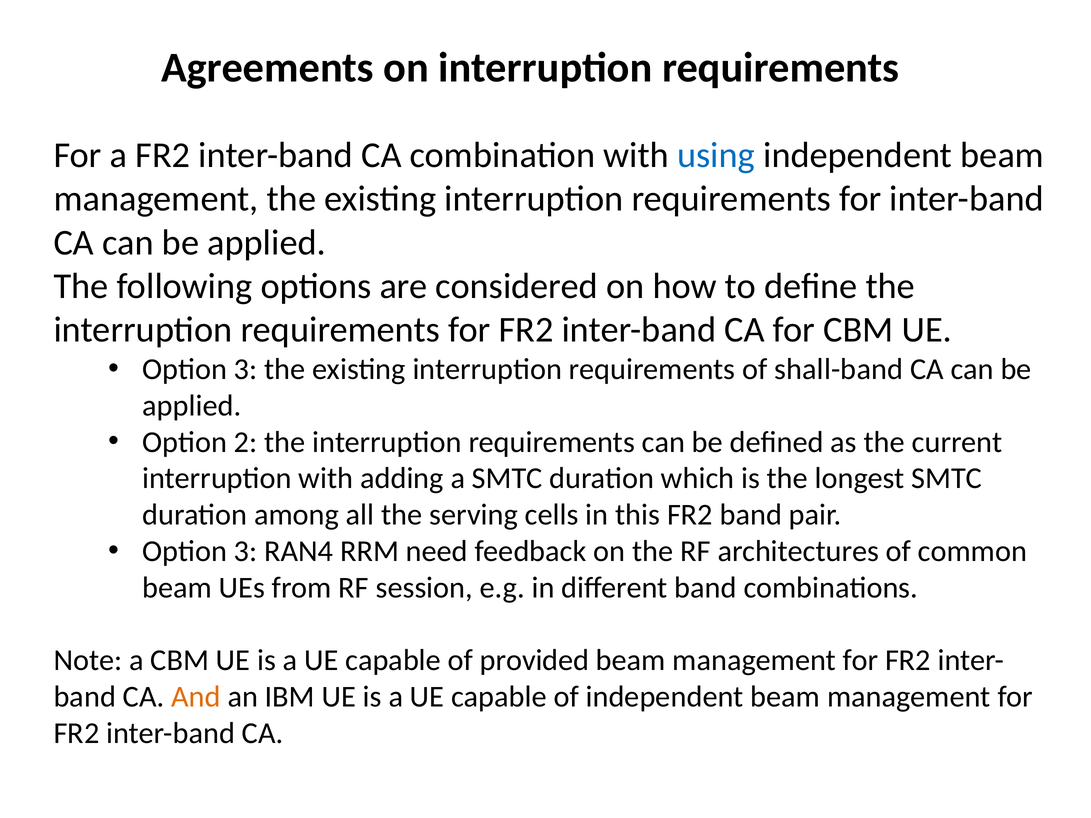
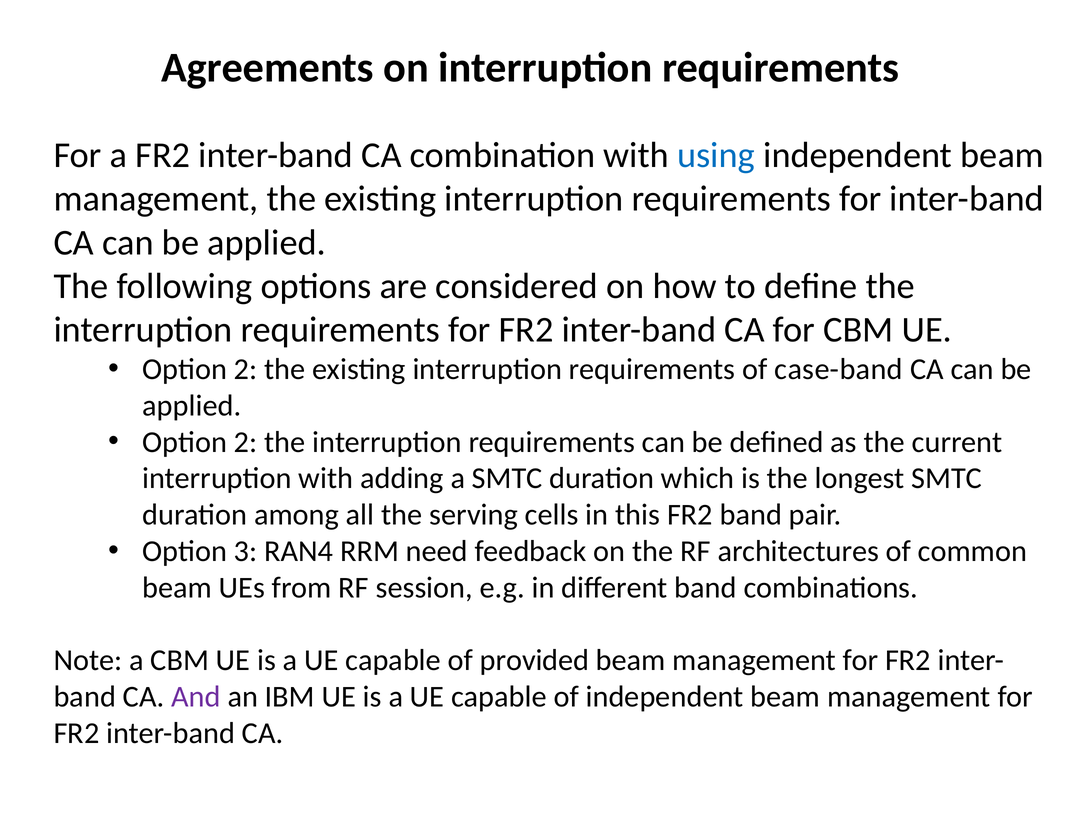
3: 3 -> 2 (246, 369)
shall-band: shall-band -> case-band (839, 369)
And colour: orange -> purple (196, 697)
